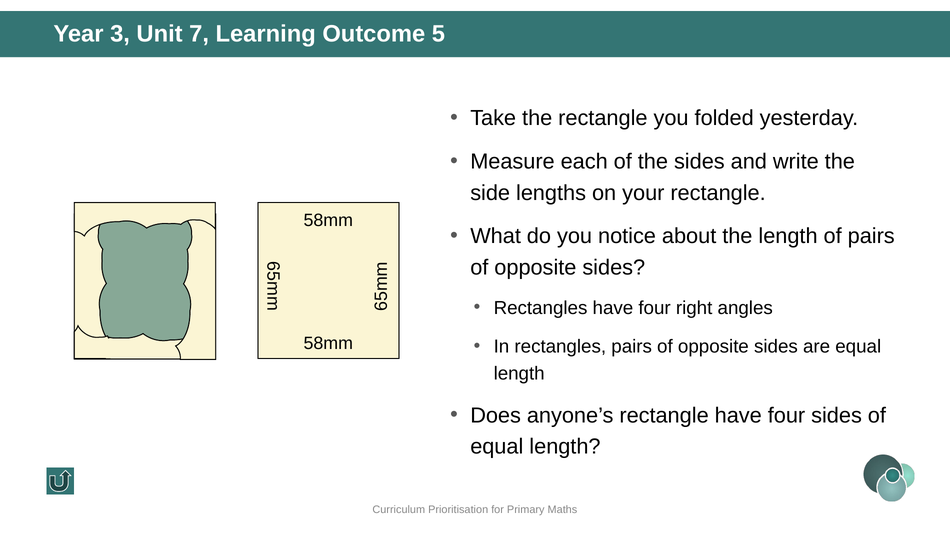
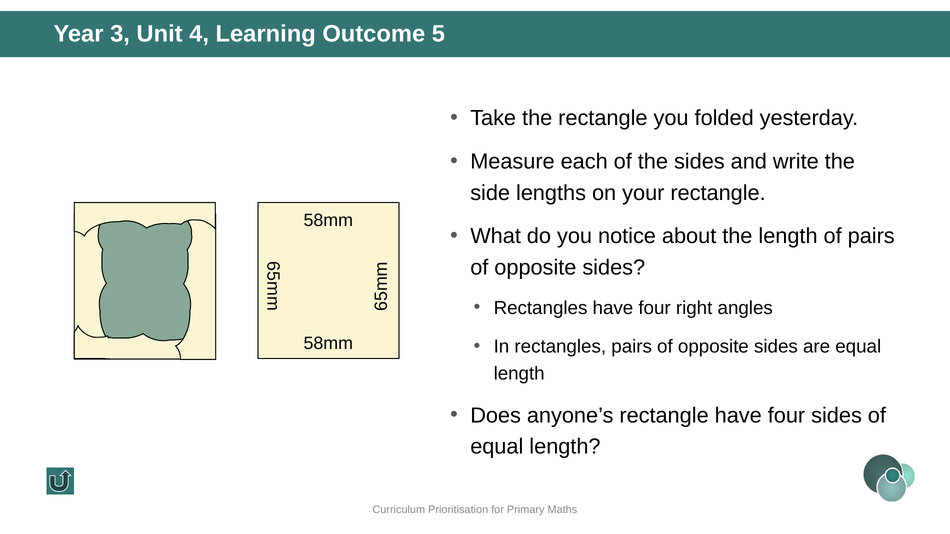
7: 7 -> 4 (199, 34)
